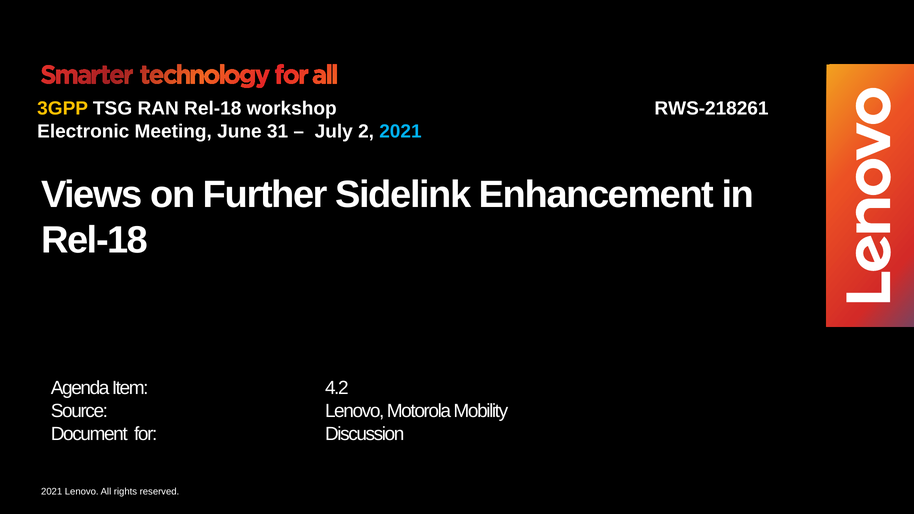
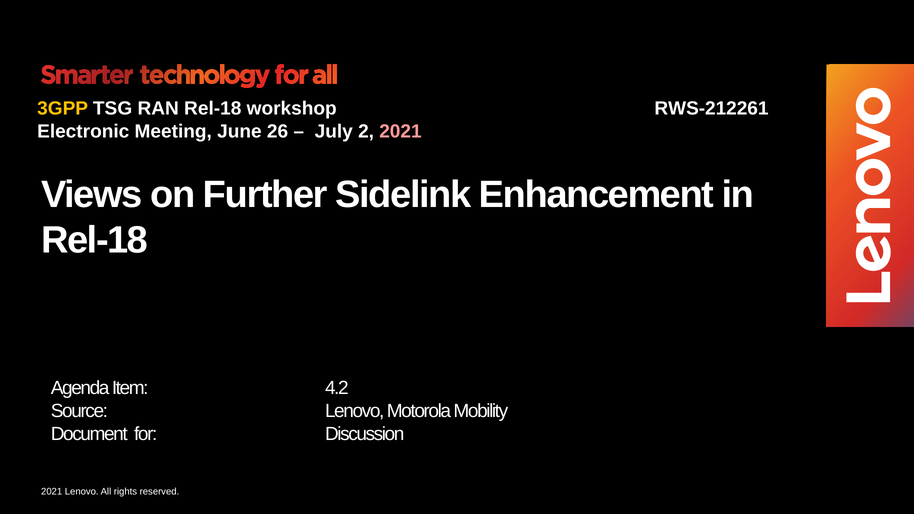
RWS-218261: RWS-218261 -> RWS-212261 (711, 109)
31: 31 -> 26 (278, 131)
2021 colour: light blue -> pink (400, 131)
